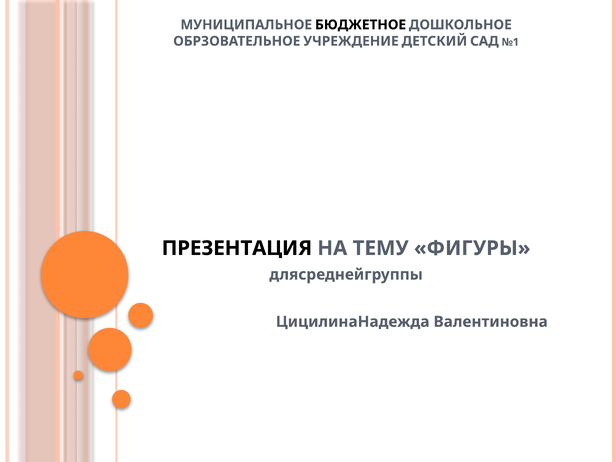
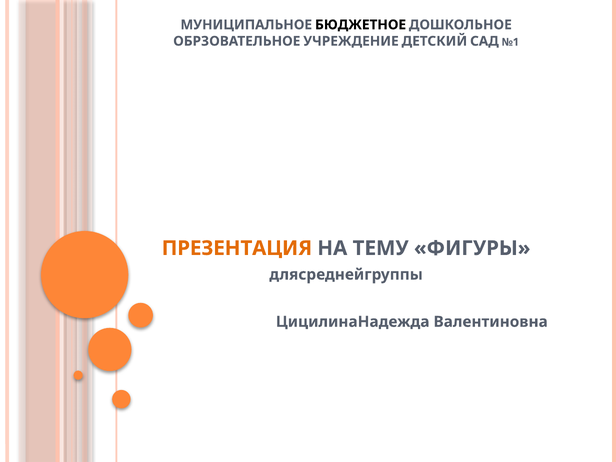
ПРЕЗЕНТАЦИЯ colour: black -> orange (237, 248)
